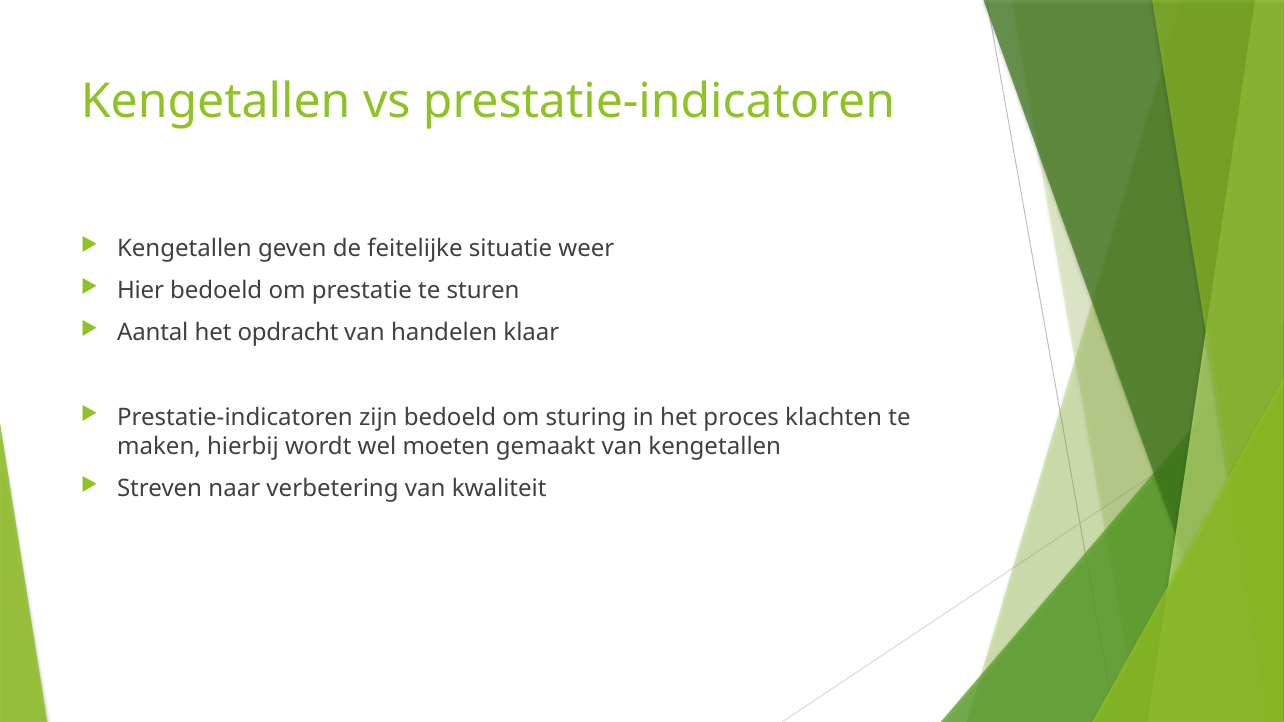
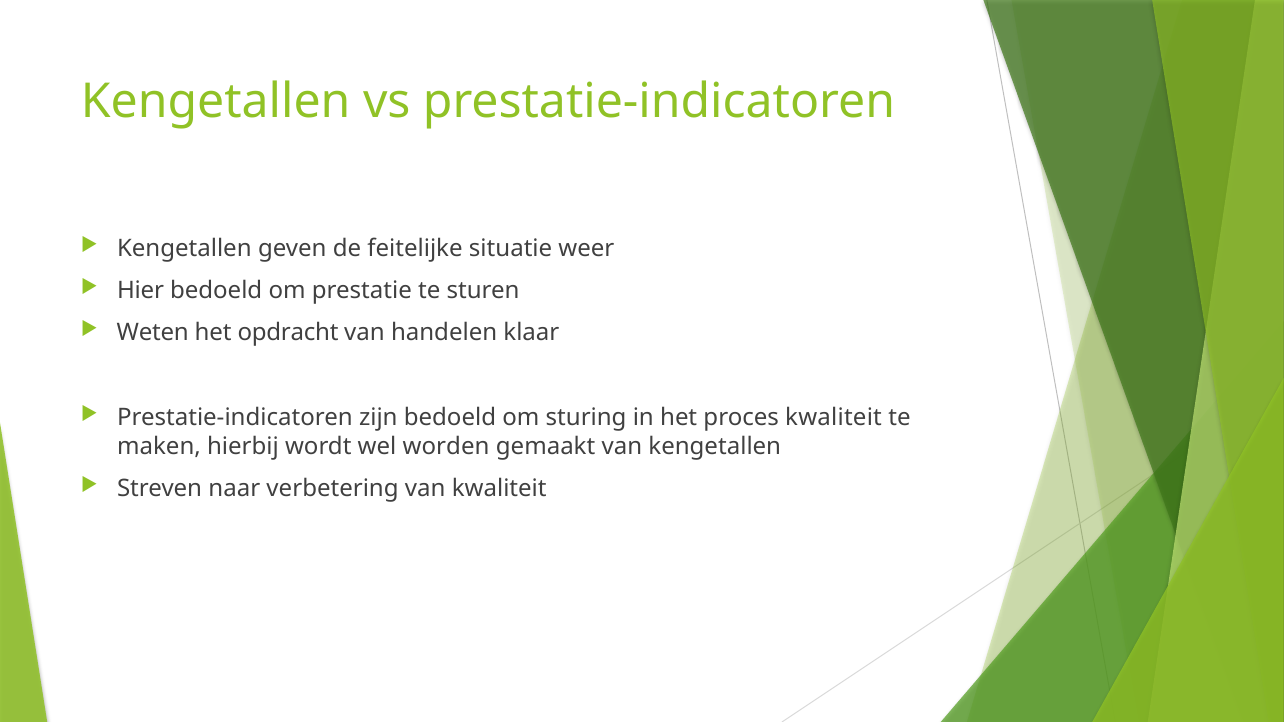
Aantal: Aantal -> Weten (153, 333)
proces klachten: klachten -> kwaliteit (834, 418)
moeten: moeten -> worden (446, 446)
